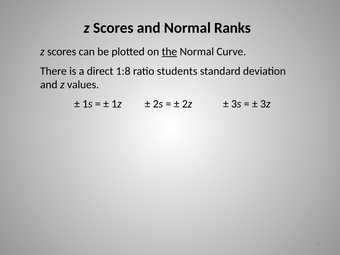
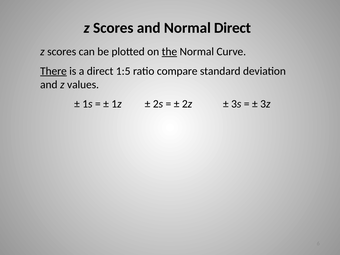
Normal Ranks: Ranks -> Direct (232, 28)
There underline: none -> present (53, 71)
1:8: 1:8 -> 1:5 (123, 71)
students: students -> compare (177, 71)
